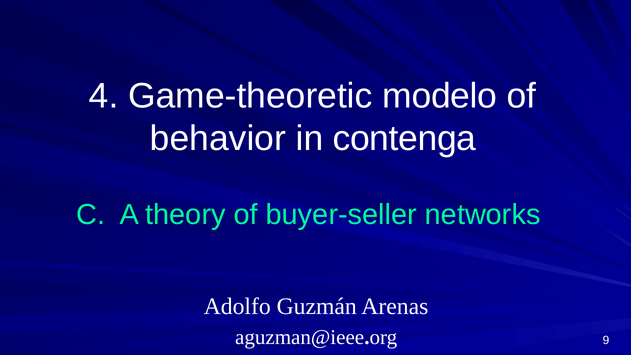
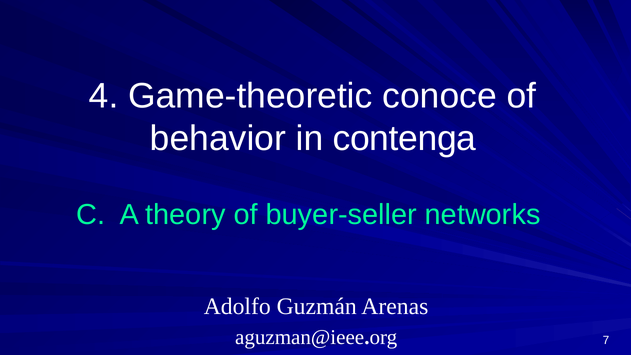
modelo: modelo -> conoce (440, 96)
9: 9 -> 7 (606, 340)
